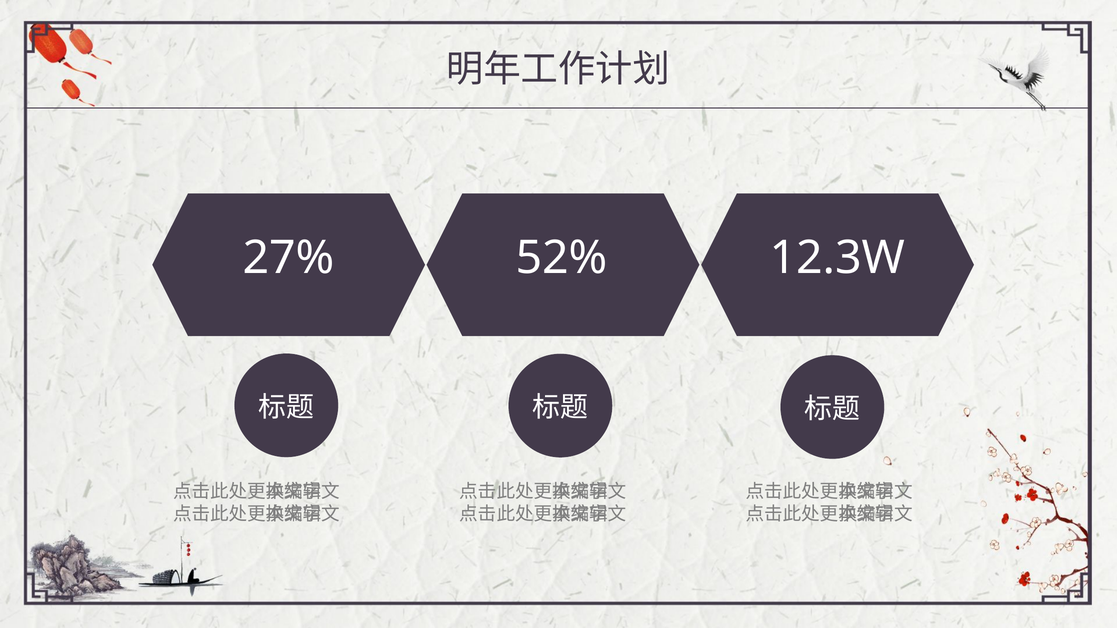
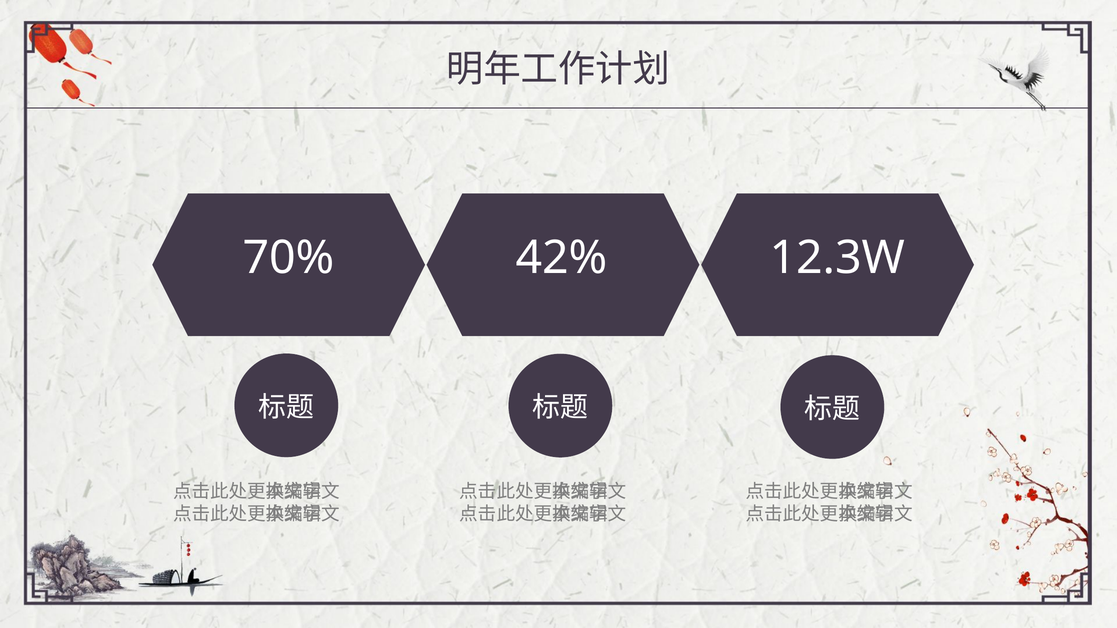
27%: 27% -> 70% (289, 258)
52%: 52% -> 42% (561, 258)
